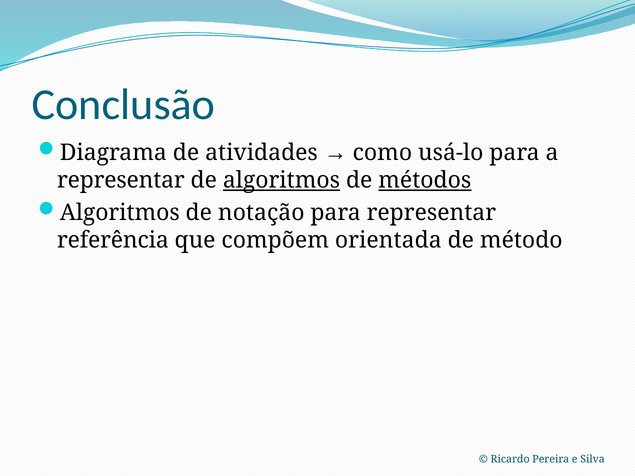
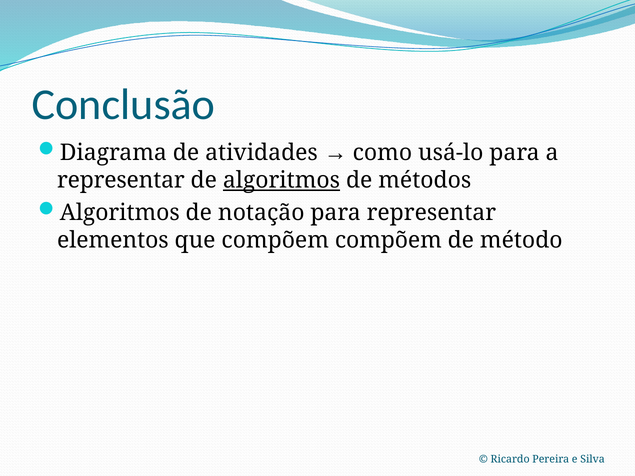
métodos underline: present -> none (425, 181)
referência: referência -> elementos (113, 240)
compõem orientada: orientada -> compõem (388, 240)
